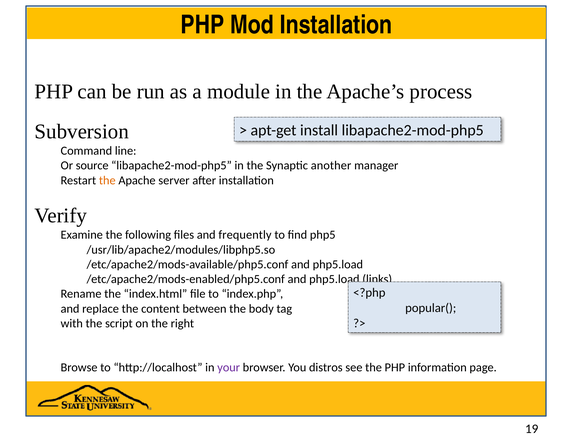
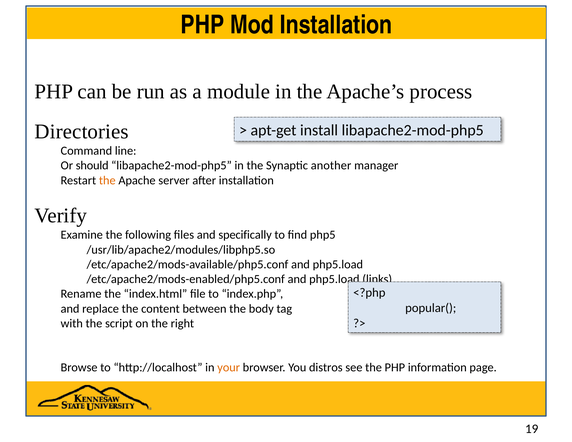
Subversion: Subversion -> Directories (82, 131)
source: source -> should (92, 166)
frequently: frequently -> specifically (245, 235)
your colour: purple -> orange (229, 368)
